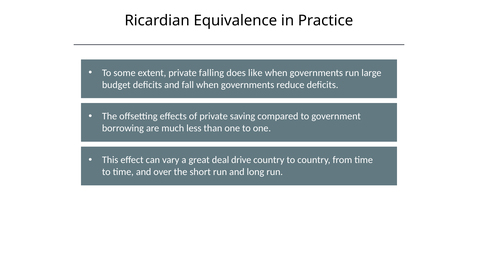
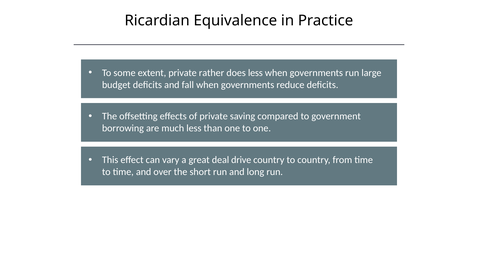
falling: falling -> rather (212, 73)
does like: like -> less (255, 73)
